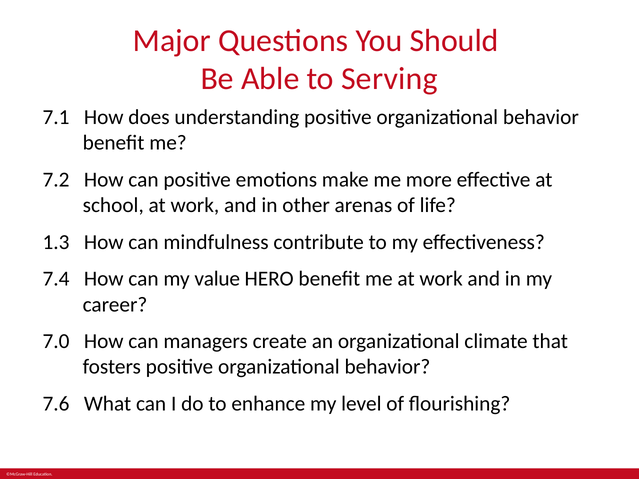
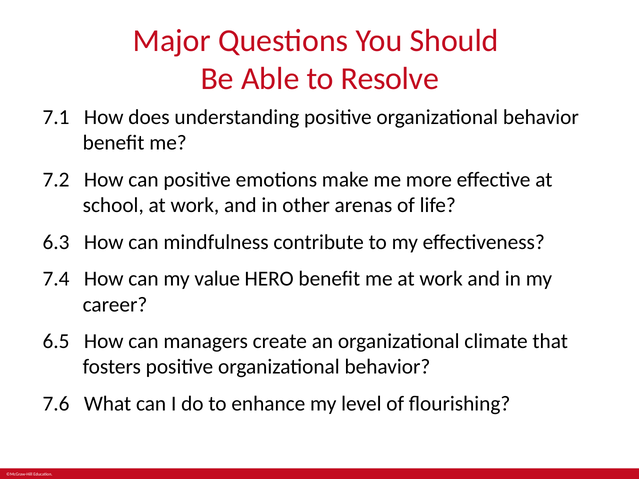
Serving: Serving -> Resolve (390, 79)
1.3: 1.3 -> 6.3 (56, 242)
7.0: 7.0 -> 6.5 (56, 342)
